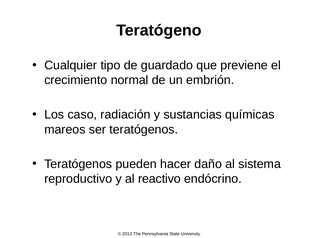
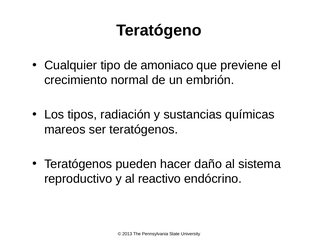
guardado: guardado -> amoniaco (167, 66)
caso: caso -> tipos (82, 115)
